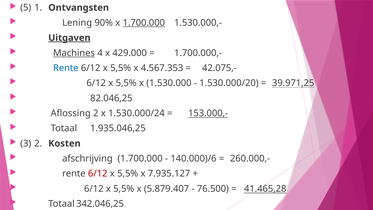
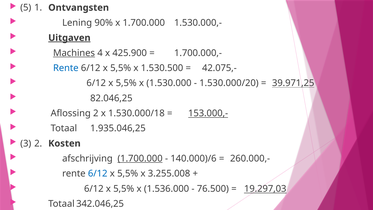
1.700.000 underline: present -> none (144, 23)
429.000: 429.000 -> 425.900 (130, 53)
4.567.353: 4.567.353 -> 1.530.500 (162, 68)
1.530.000/24: 1.530.000/24 -> 1.530.000/18 (136, 113)
1.700.000 underline: none -> present (140, 158)
6/12 colour: red -> blue (98, 174)
7.935.127: 7.935.127 -> 3.255.008 (169, 174)
5.879.407: 5.879.407 -> 1.536.000 (167, 189)
41.465,28: 41.465,28 -> 19.297,03 (265, 189)
